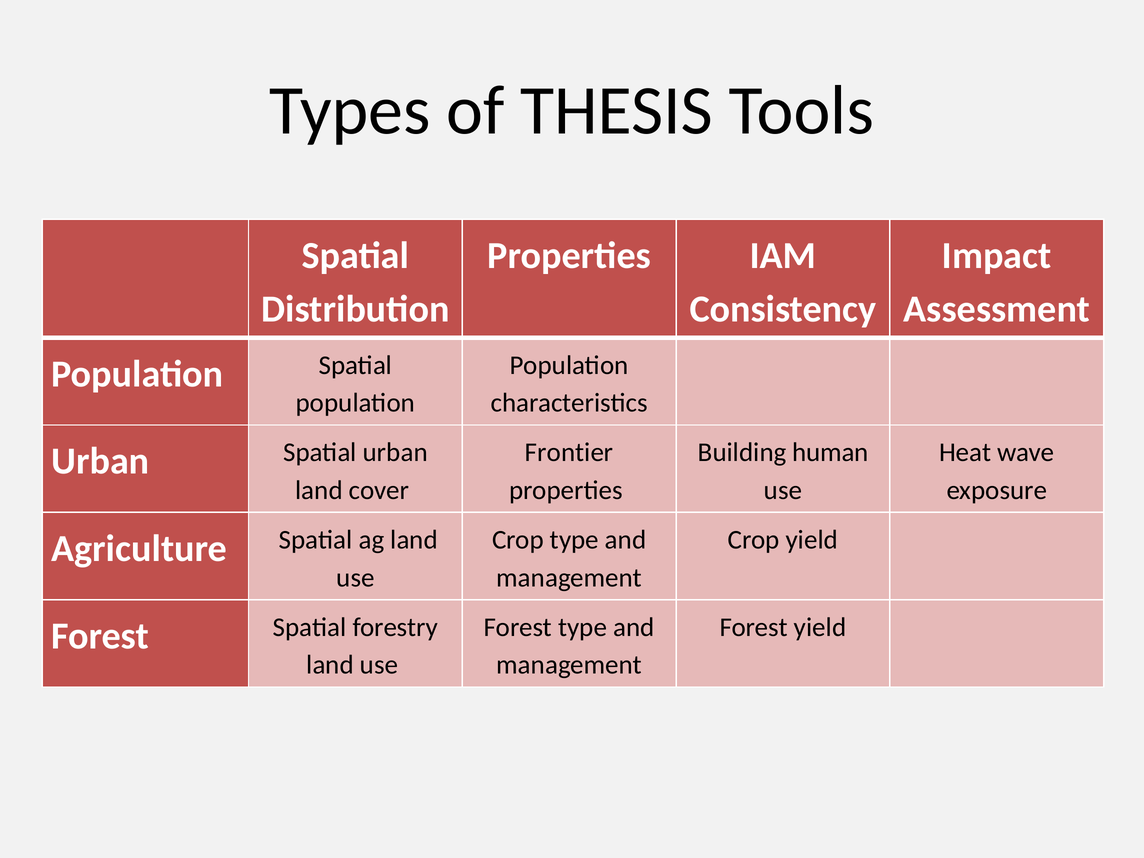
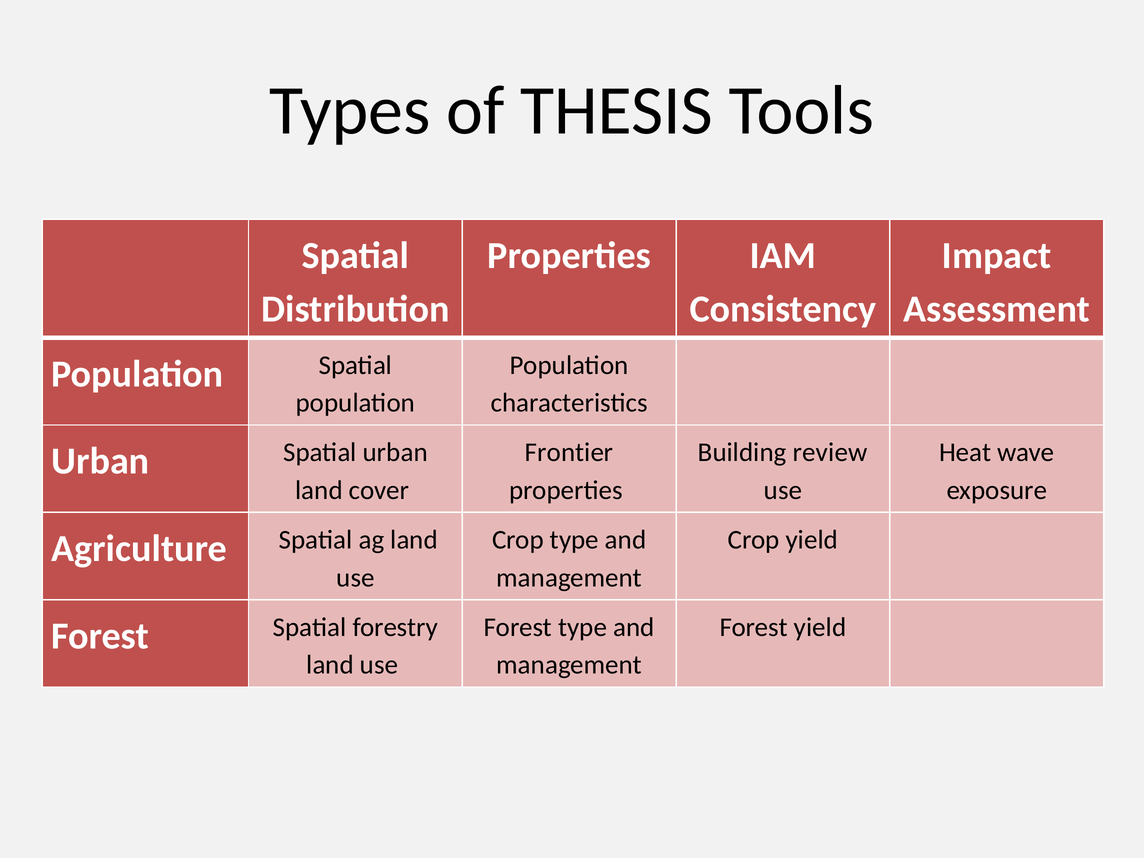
human: human -> review (830, 452)
